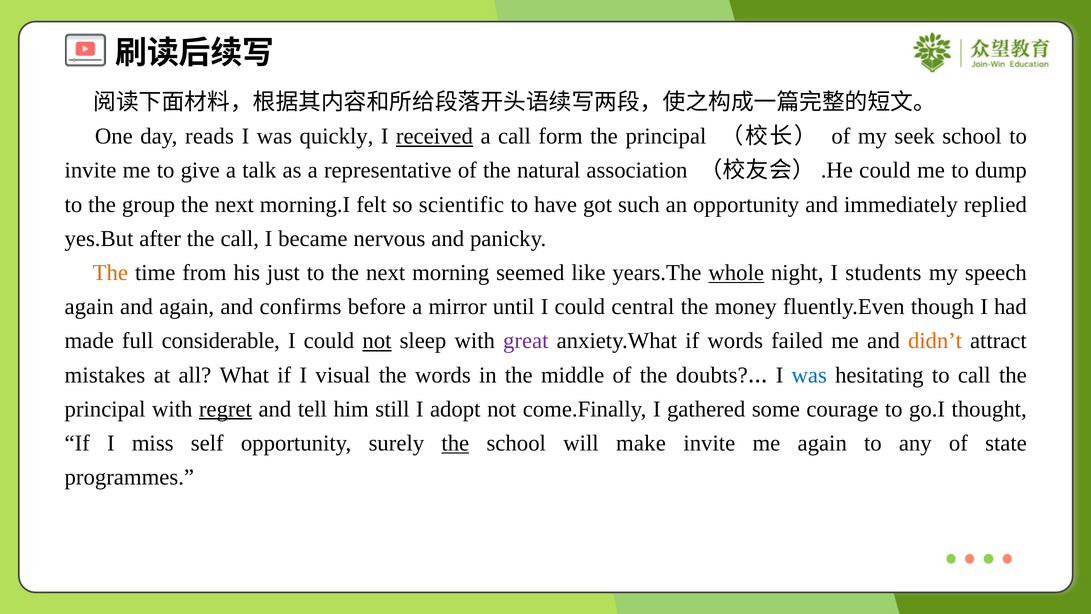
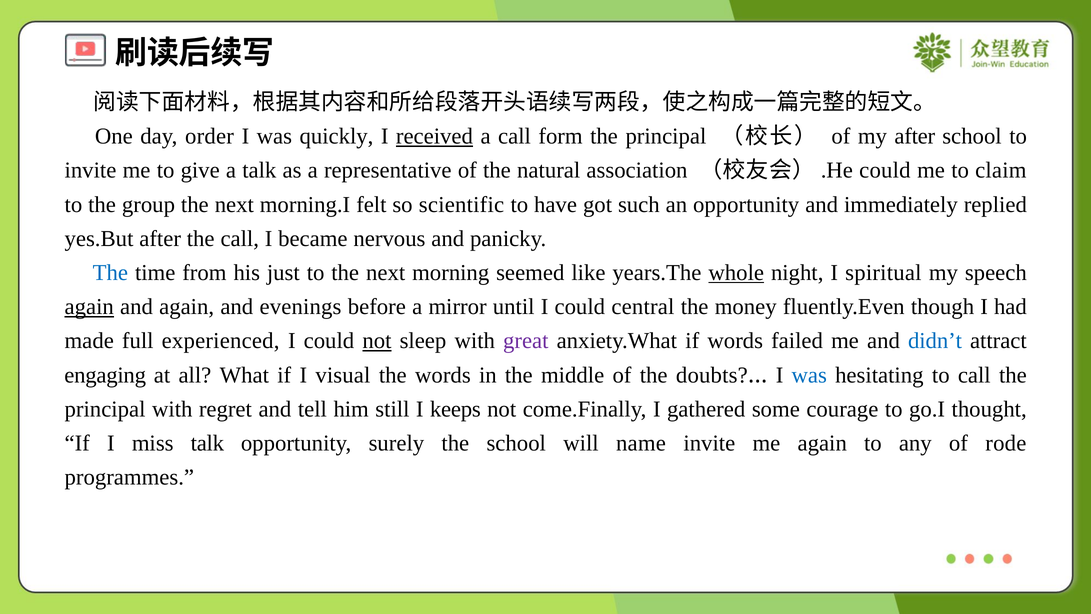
reads: reads -> order (210, 136)
my seek: seek -> after (915, 136)
dump: dump -> claim (1001, 170)
The colour: orange -> blue (110, 273)
students: students -> spiritual (883, 273)
again underline: none -> present (89, 307)
confirms: confirms -> evenings (300, 307)
considerable: considerable -> experienced (221, 341)
didn’t colour: orange -> blue (935, 341)
mistakes: mistakes -> engaging (105, 375)
regret underline: present -> none (225, 409)
adopt: adopt -> keeps (455, 409)
miss self: self -> talk (207, 443)
the underline: present -> none (455, 443)
make: make -> name (641, 443)
state: state -> rode (1006, 443)
